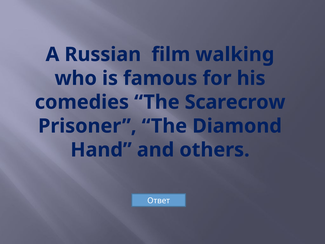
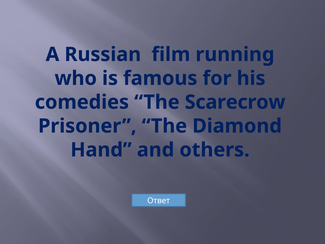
walking: walking -> running (235, 54)
